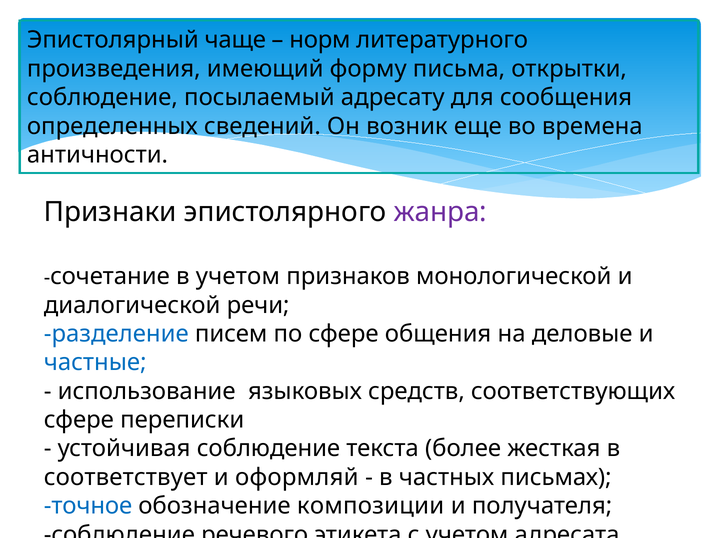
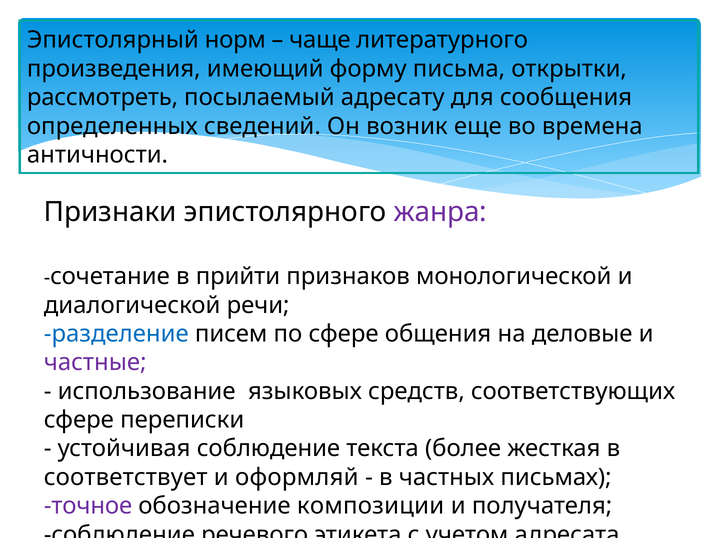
чаще: чаще -> норм (235, 40)
норм: норм -> чаще (320, 40)
соблюдение: соблюдение -> рассмотреть (103, 98)
в учетом: учетом -> прийти (238, 277)
частные colour: blue -> purple (95, 363)
точное colour: blue -> purple (88, 506)
